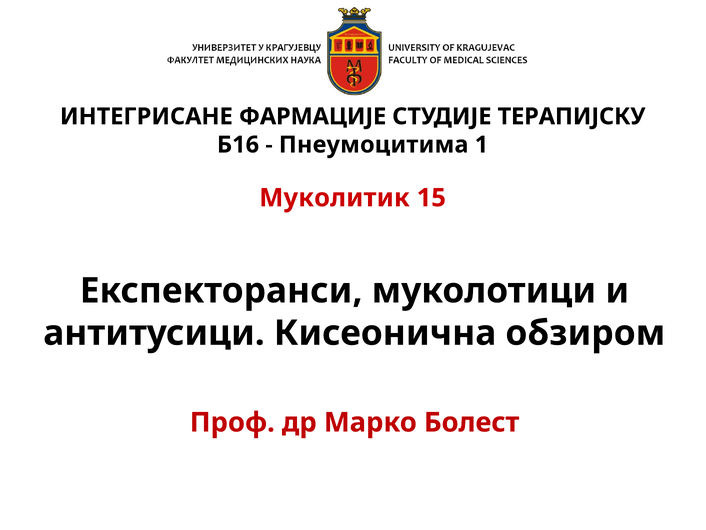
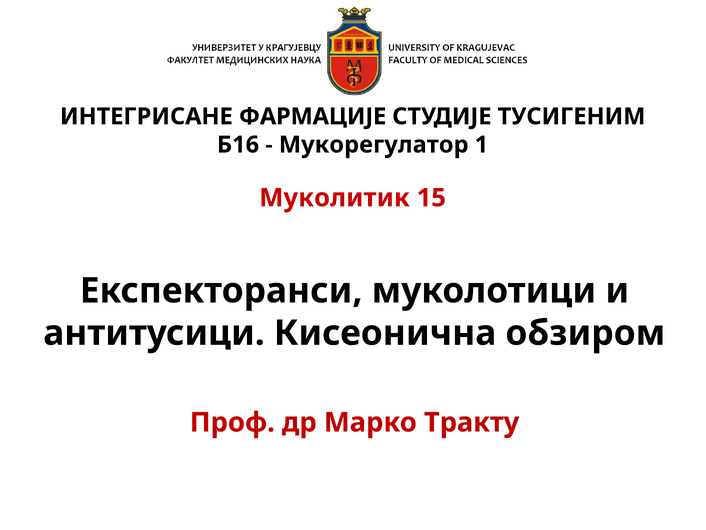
ТЕРАПИЈСКУ: ТЕРАПИЈСКУ -> ТУСИГЕНИМ (572, 116)
Пнеумоцитима: Пнеумоцитима -> Мукорегулатор (374, 145)
Болест: Болест -> Тракту (472, 422)
